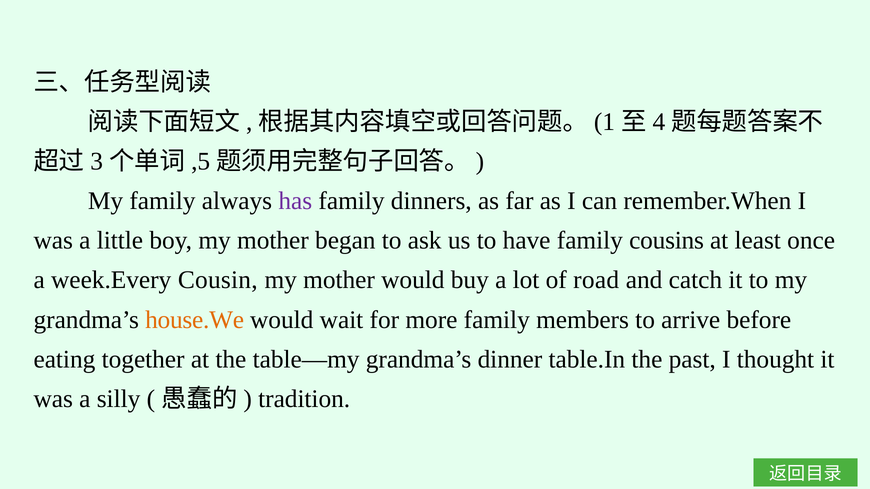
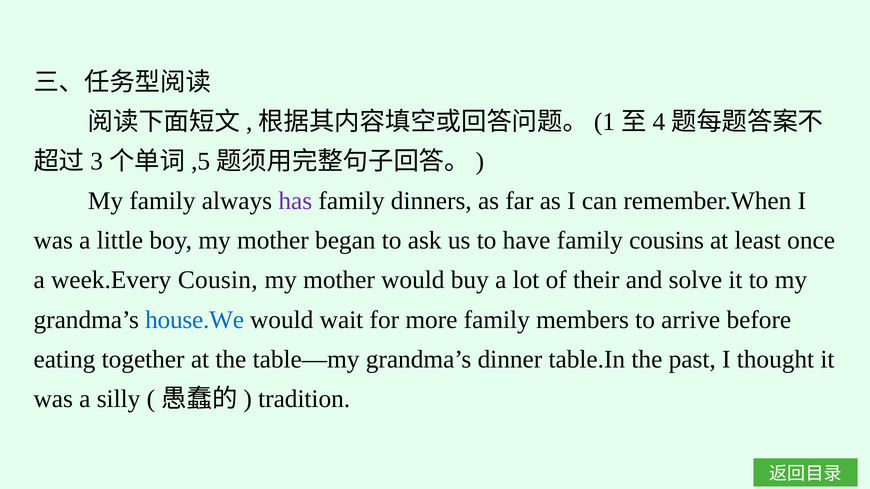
road: road -> their (596, 280)
catch: catch -> solve (695, 280)
house.We colour: orange -> blue (195, 320)
